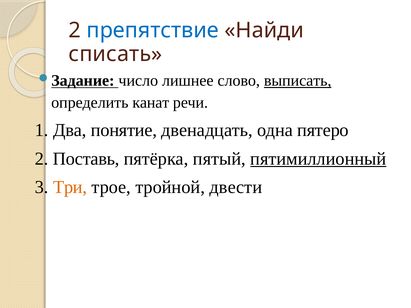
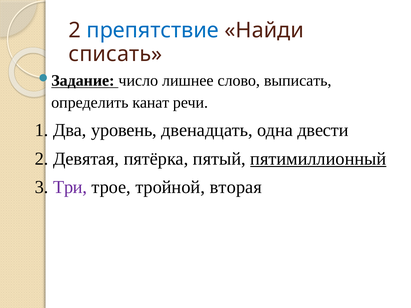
выписать underline: present -> none (298, 81)
понятие: понятие -> уровень (124, 130)
пятеро: пятеро -> двести (323, 130)
Поставь: Поставь -> Девятая (86, 159)
Три colour: orange -> purple (70, 187)
двести: двести -> вторая (236, 187)
